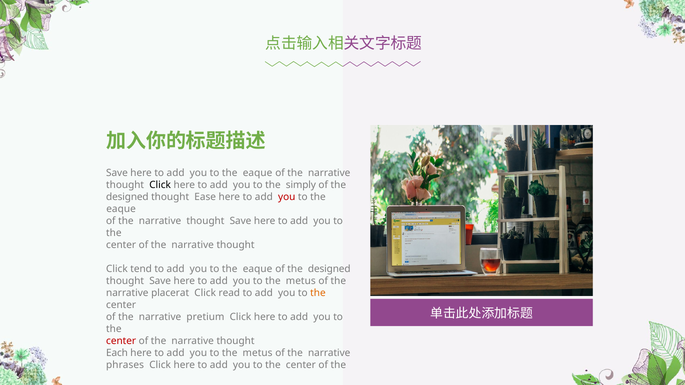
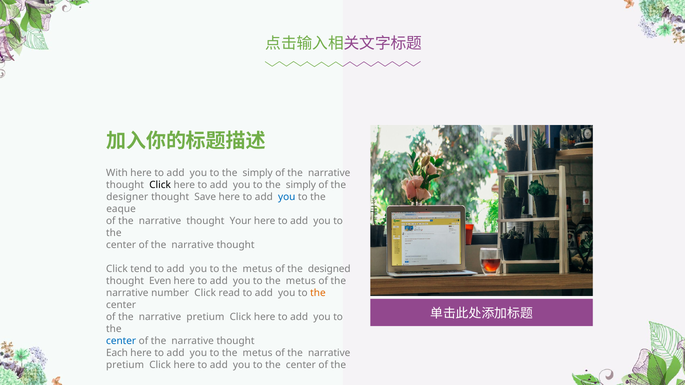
Save: Save -> With (117, 173)
eaque: eaque -> simply (258, 173)
designed: designed -> designer (127, 197)
Ease: Ease -> Save (205, 197)
you colour: red -> blue (287, 197)
narrative thought Save: Save -> Your (241, 221)
eaque: eaque -> metus (258, 269)
Save: Save -> Even (160, 281)
placerat: placerat -> number (170, 293)
center colour: red -> blue (121, 341)
phrases: phrases -> pretium (125, 365)
